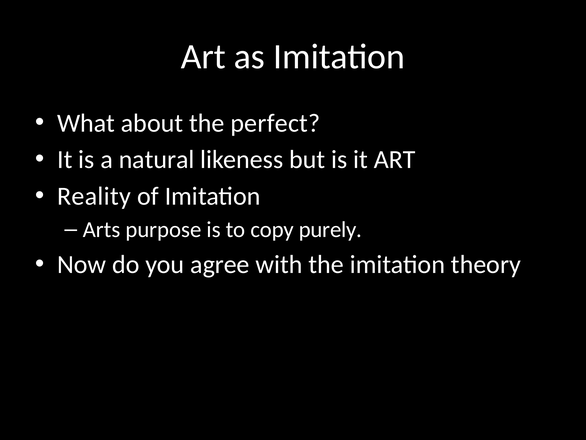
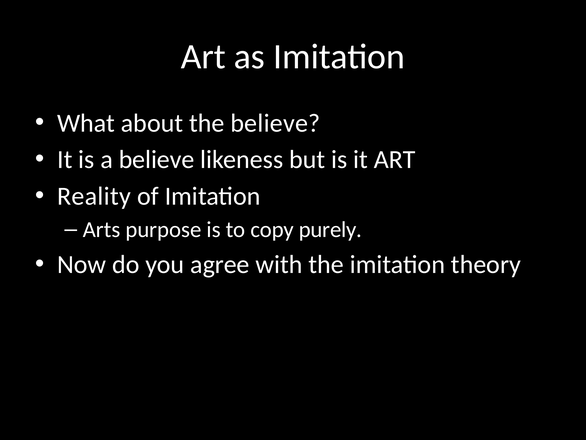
the perfect: perfect -> believe (275, 123)
a natural: natural -> believe (157, 159)
